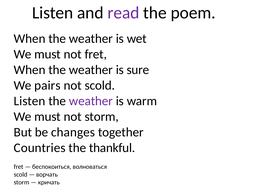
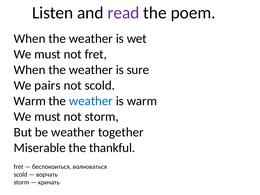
Listen: Listen -> Warm (30, 101)
weather colour: purple -> blue (91, 101)
be changes: changes -> weather (73, 132)
Countries: Countries -> Miserable (40, 148)
